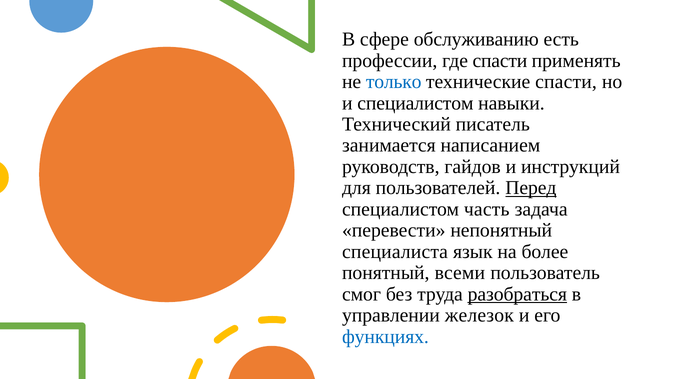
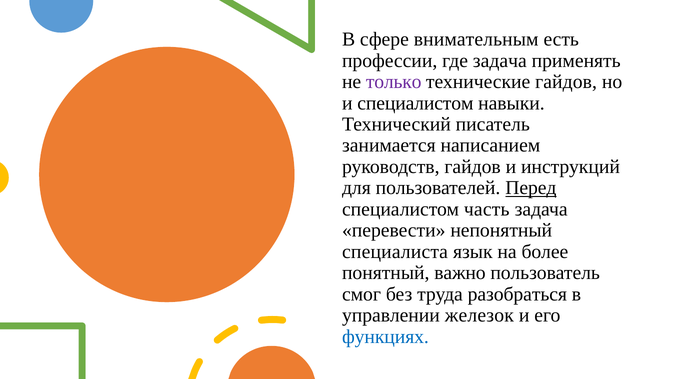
обслуживанию: обслуживанию -> внимательным (476, 39)
где спасти: спасти -> задача (500, 61)
только colour: blue -> purple (394, 82)
технические спасти: спасти -> гайдов (566, 82)
всеми: всеми -> важно (460, 273)
разобраться underline: present -> none (517, 294)
